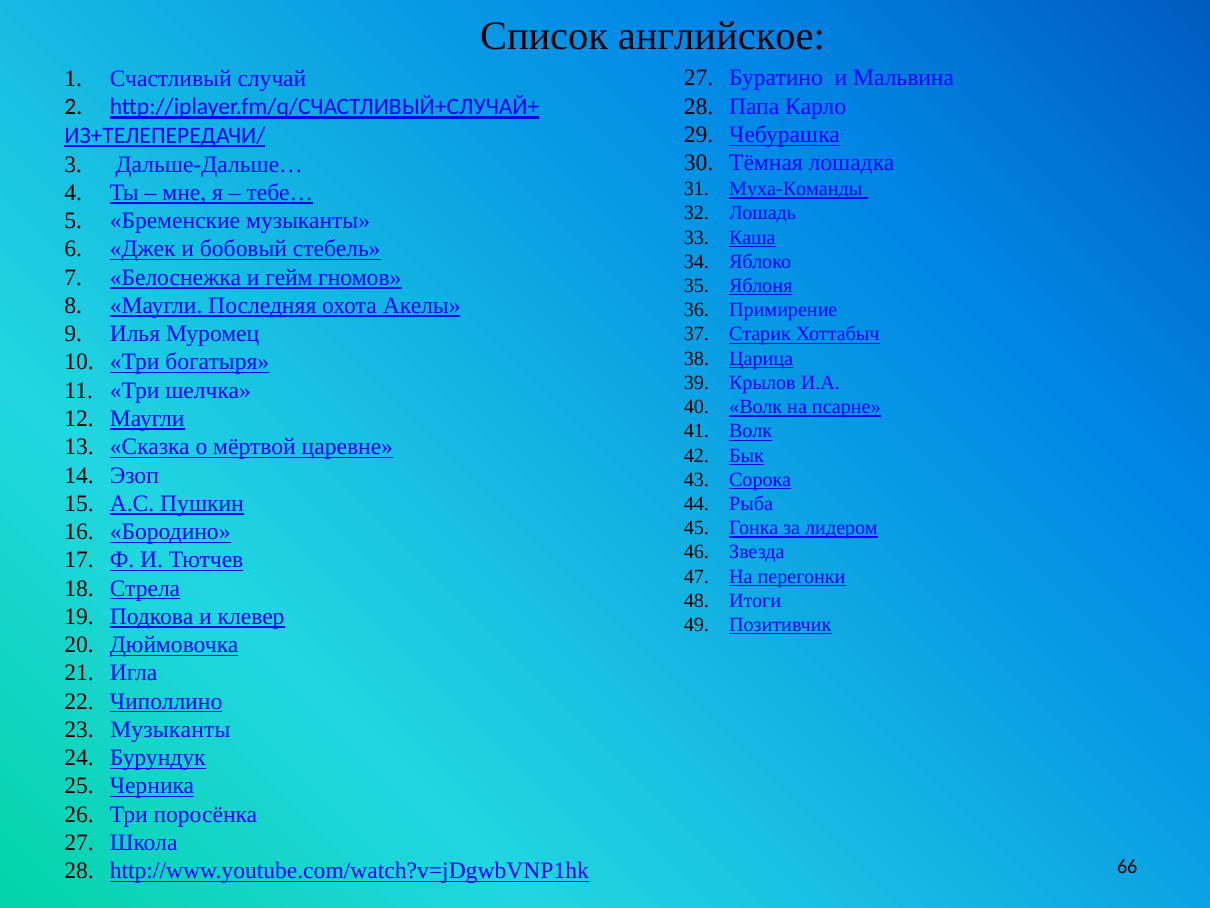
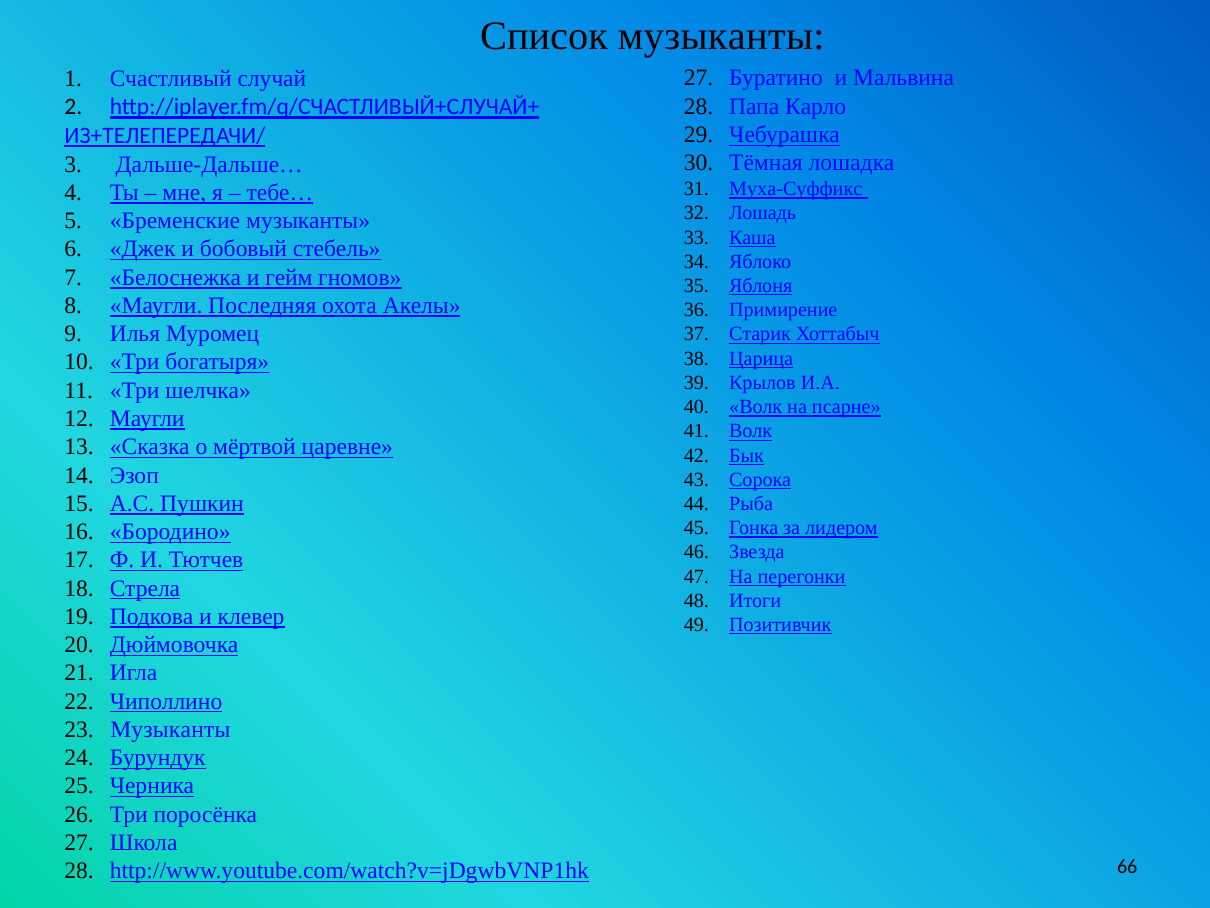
Список английское: английское -> музыканты (721, 36)
Муха-Команды: Муха-Команды -> Муха-Суффикс (796, 189)
